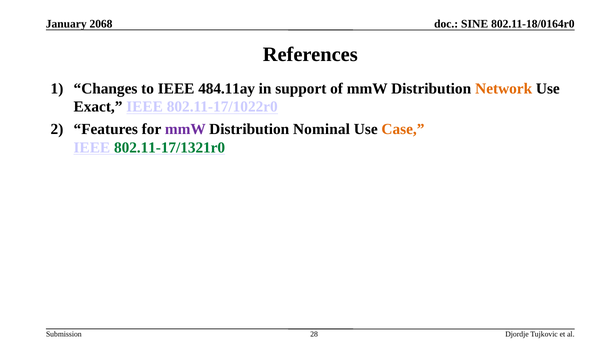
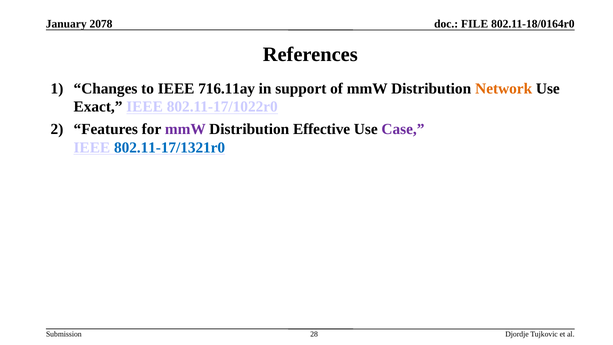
2068: 2068 -> 2078 (101, 24)
SINE: SINE -> FILE (475, 24)
484.11ay: 484.11ay -> 716.11ay (227, 88)
Nominal: Nominal -> Effective (322, 129)
Case colour: orange -> purple (403, 129)
802.11-17/1321r0 colour: green -> blue (170, 147)
